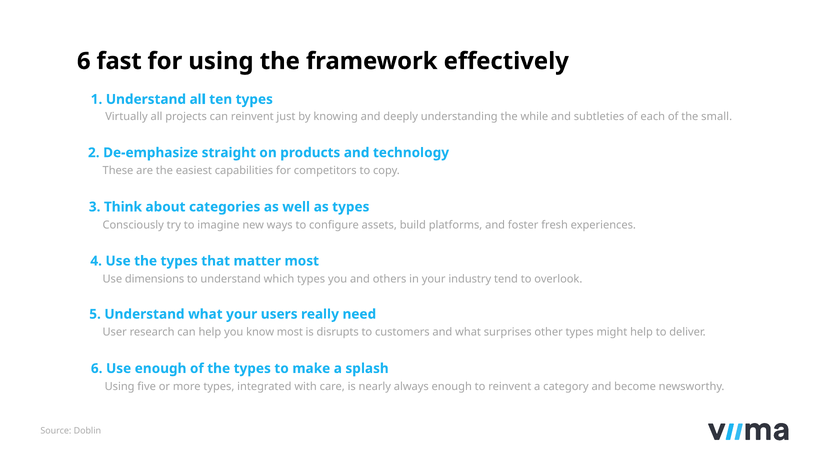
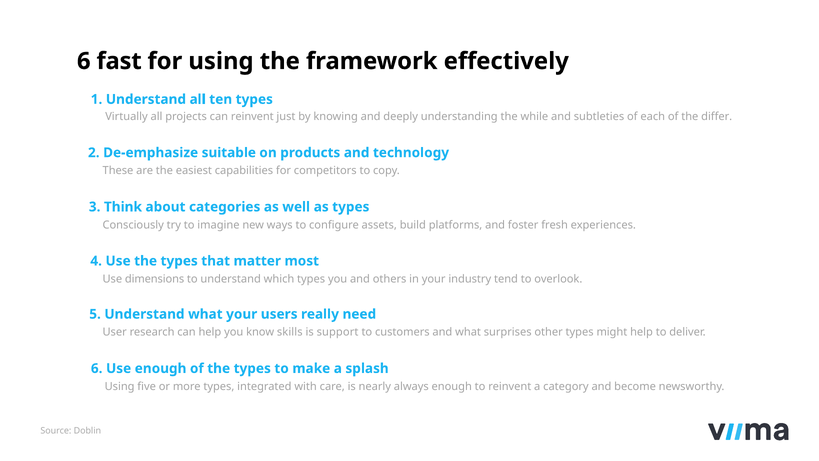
small: small -> differ (717, 116)
straight: straight -> suitable (229, 153)
know most: most -> skills (290, 332)
disrupts: disrupts -> support (338, 332)
